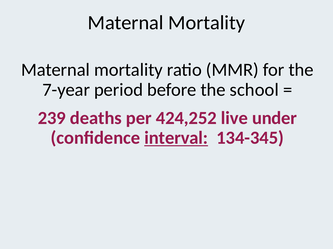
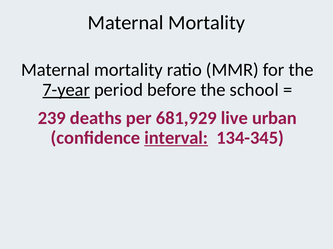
7-year underline: none -> present (66, 90)
424,252: 424,252 -> 681,929 (186, 118)
under: under -> urban (274, 118)
